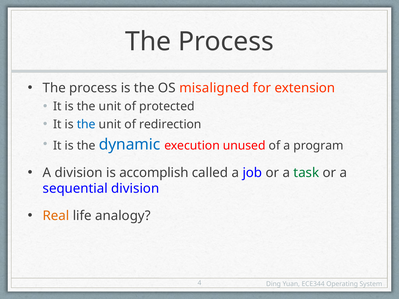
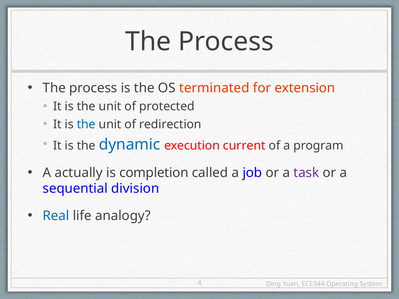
misaligned: misaligned -> terminated (214, 88)
unused: unused -> current (244, 146)
A division: division -> actually (79, 173)
accomplish: accomplish -> completion (154, 173)
task colour: green -> purple (306, 173)
Real colour: orange -> blue (56, 216)
